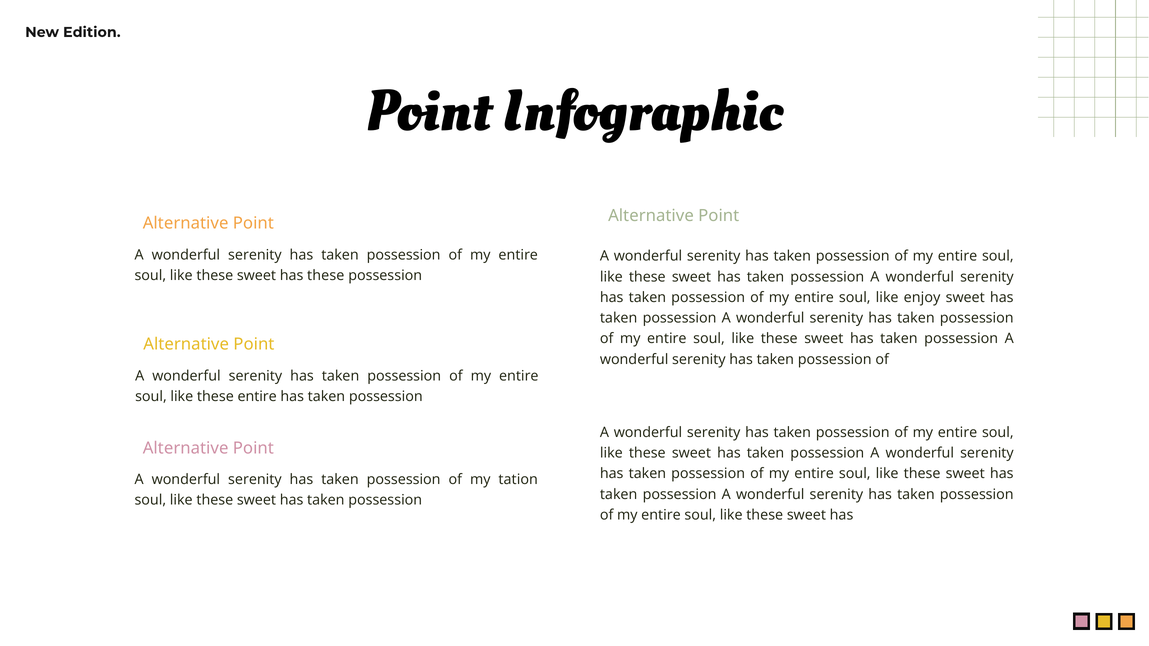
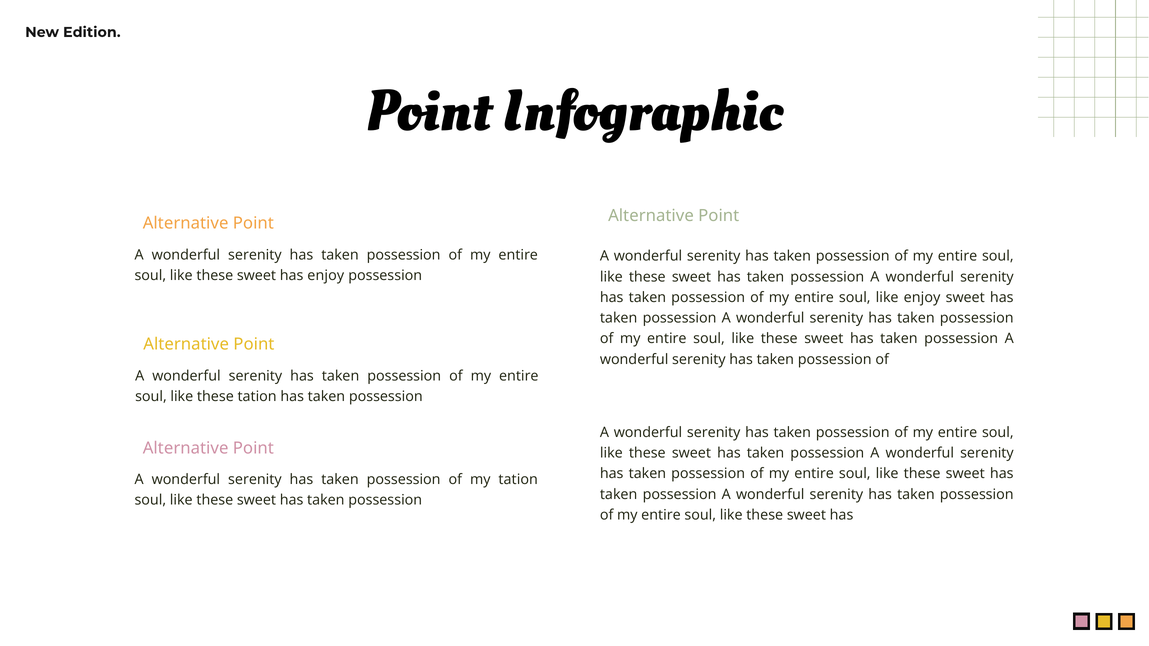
has these: these -> enjoy (326, 276)
these entire: entire -> tation (257, 397)
